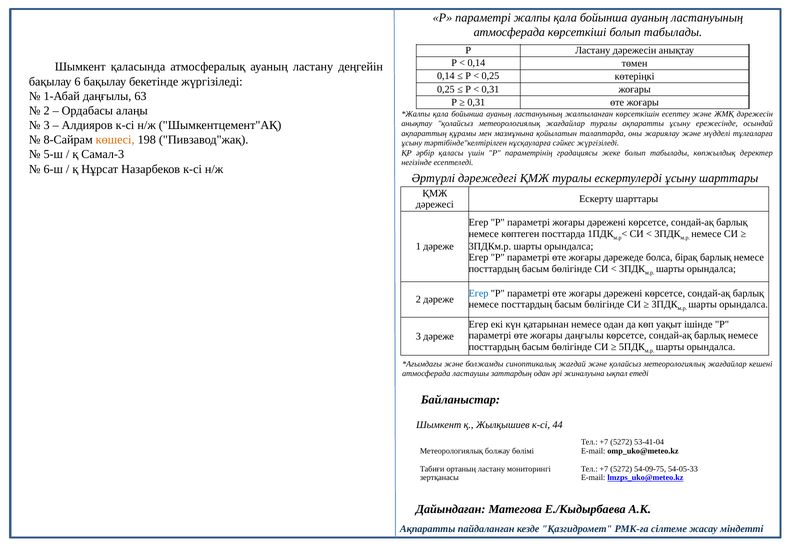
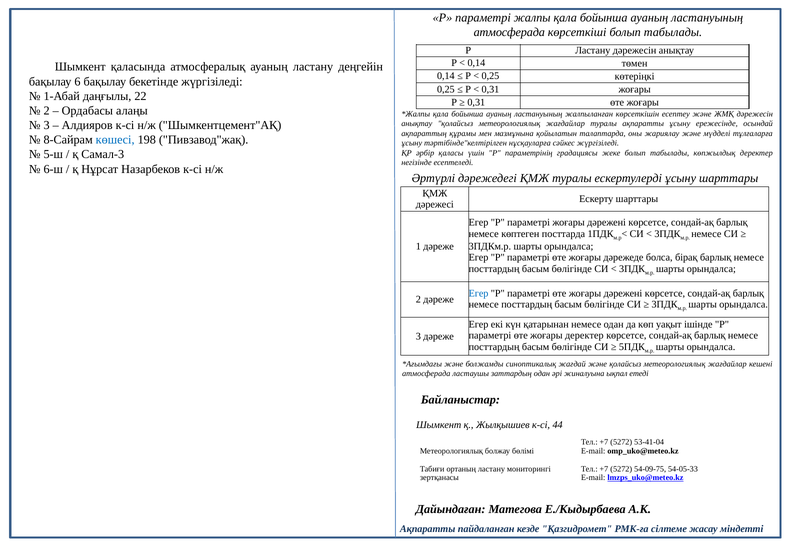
63: 63 -> 22 (140, 96)
көшесі colour: orange -> blue (115, 140)
жоғары даңғылы: даңғылы -> деректер (584, 336)
